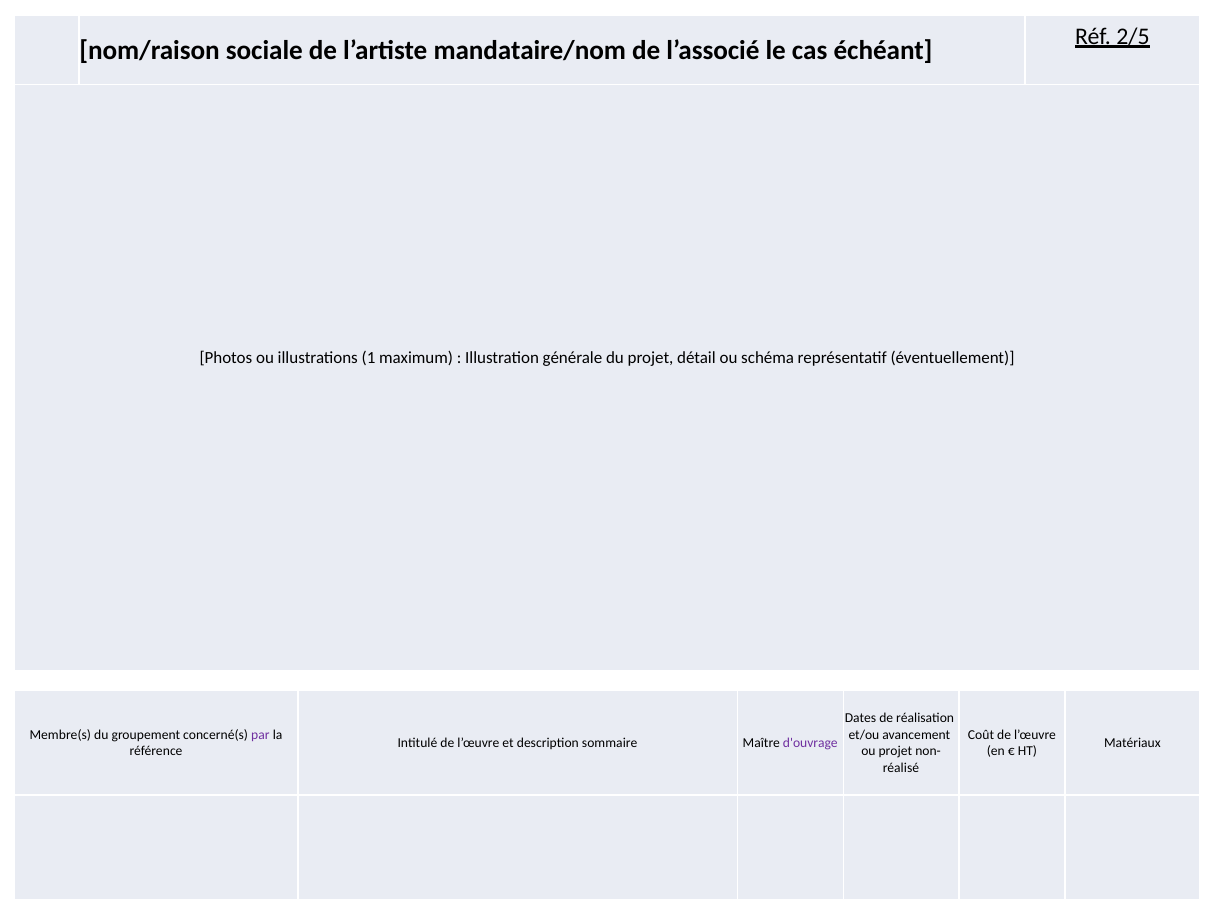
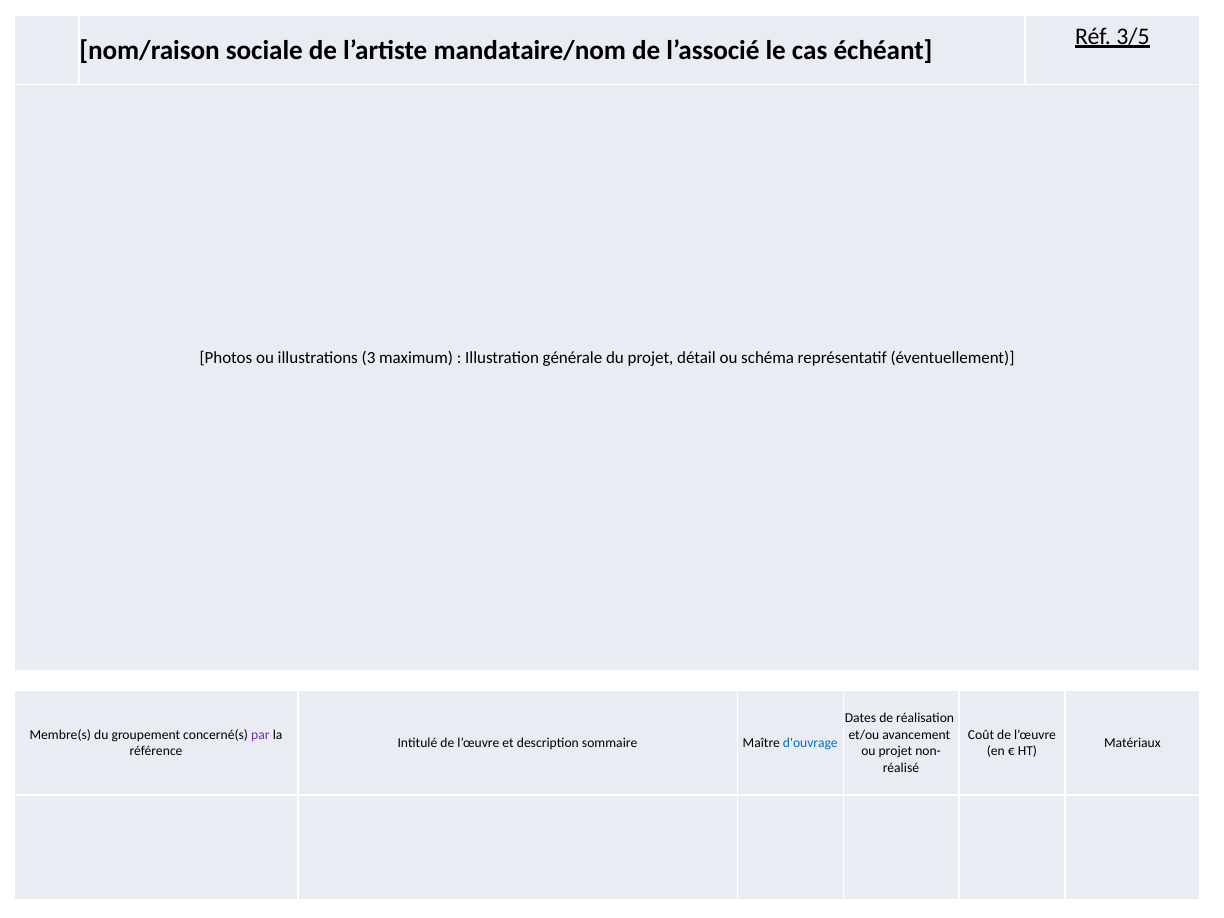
2/5: 2/5 -> 3/5 (1133, 36)
1: 1 -> 3 (368, 358)
d'ouvrage colour: purple -> blue (810, 743)
